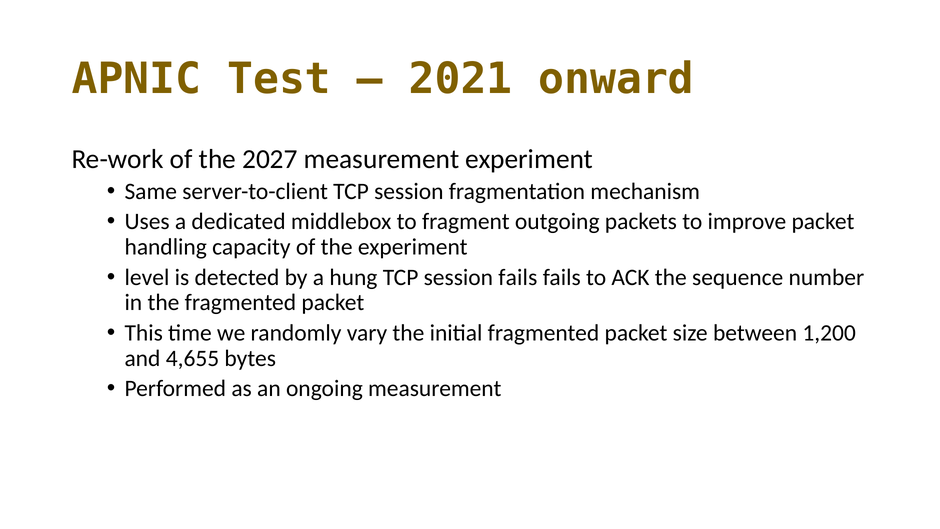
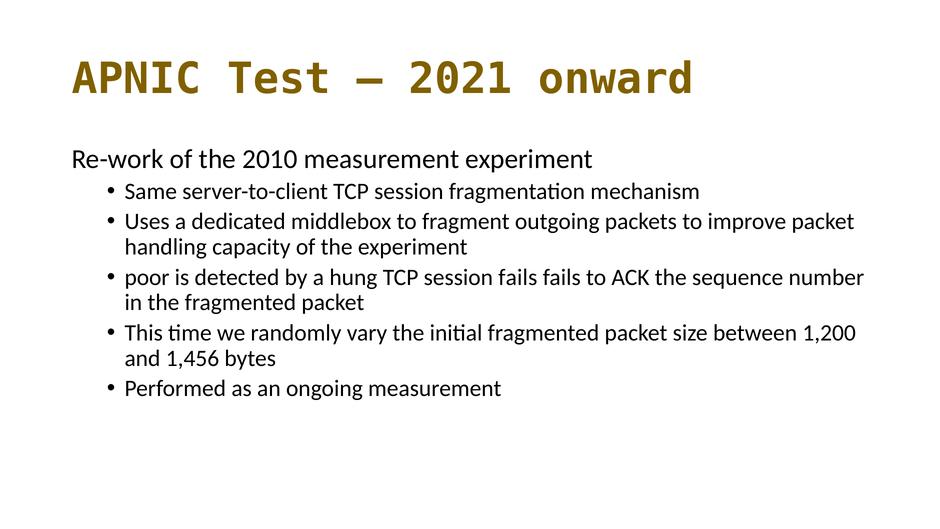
2027: 2027 -> 2010 (270, 159)
level: level -> poor (147, 277)
4,655: 4,655 -> 1,456 (192, 358)
